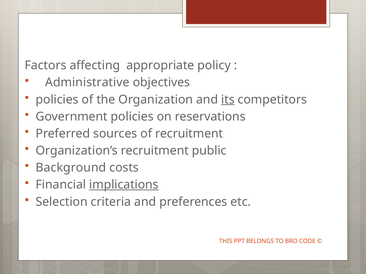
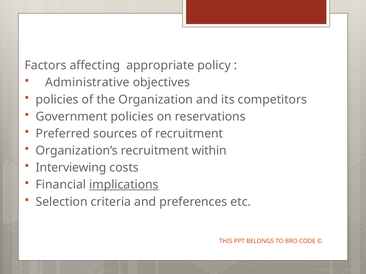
its underline: present -> none (228, 100)
public: public -> within (209, 151)
Background: Background -> Interviewing (71, 168)
